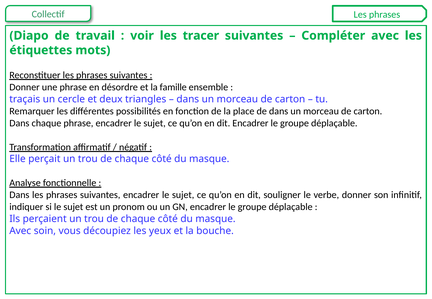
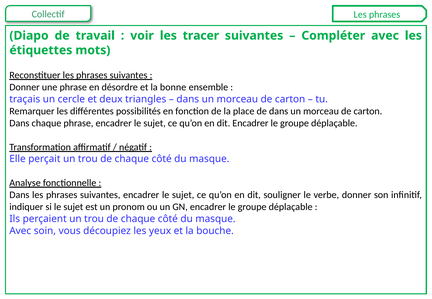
famille: famille -> bonne (173, 87)
